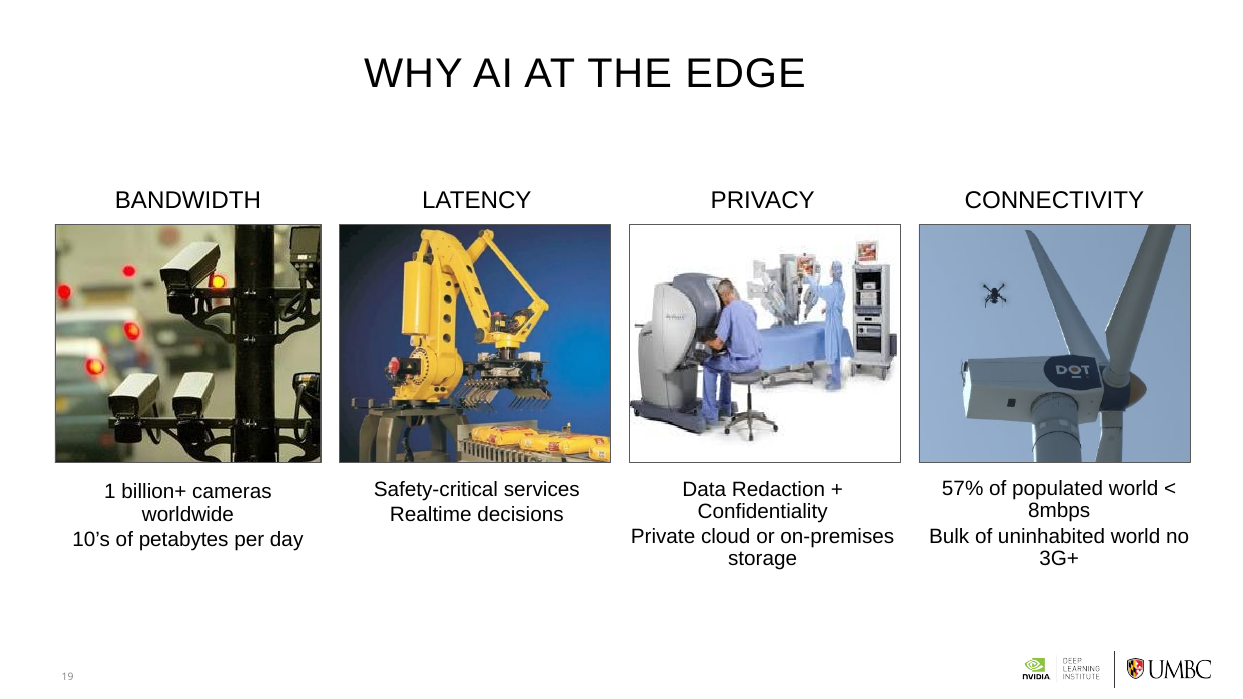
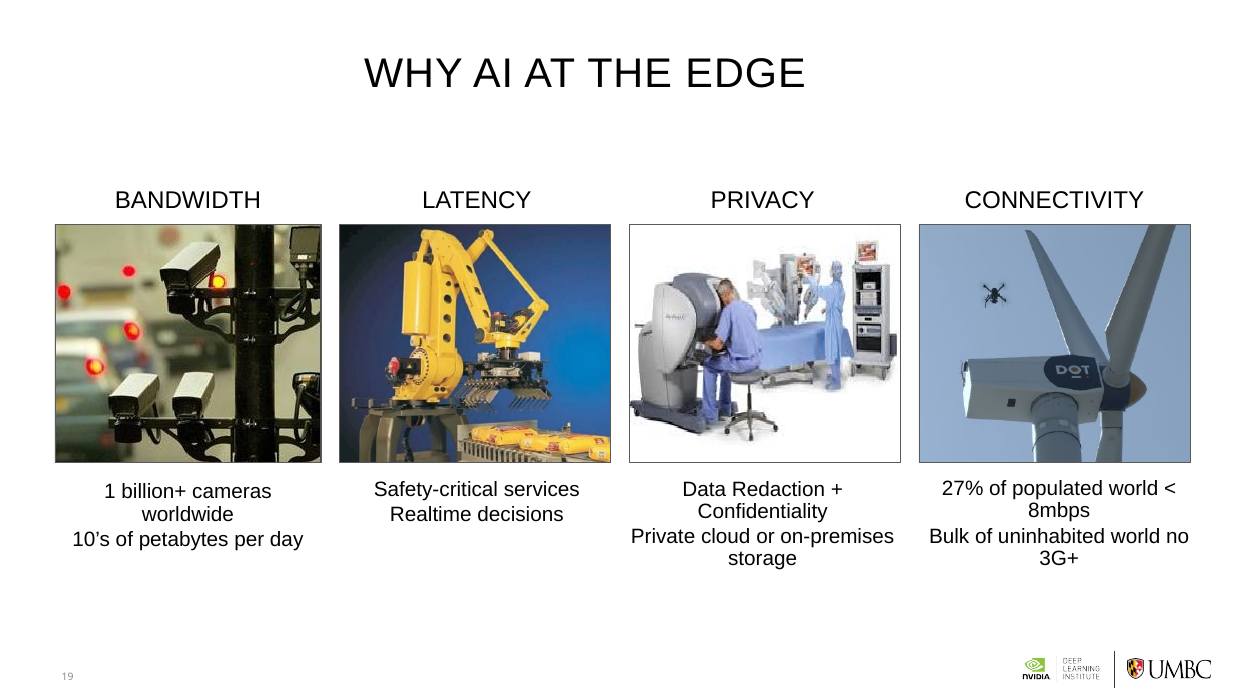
57%: 57% -> 27% (963, 489)
